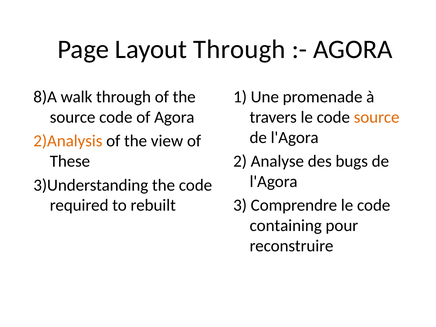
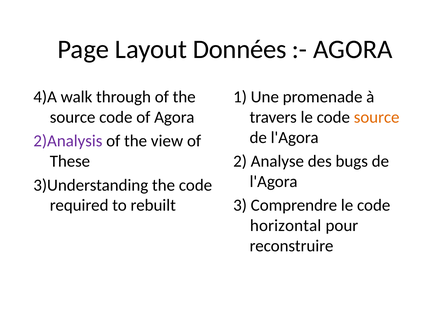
Layout Through: Through -> Données (240, 49)
8)A: 8)A -> 4)A (45, 97)
2)Analysis colour: orange -> purple (68, 141)
containing: containing -> horizontal (286, 226)
